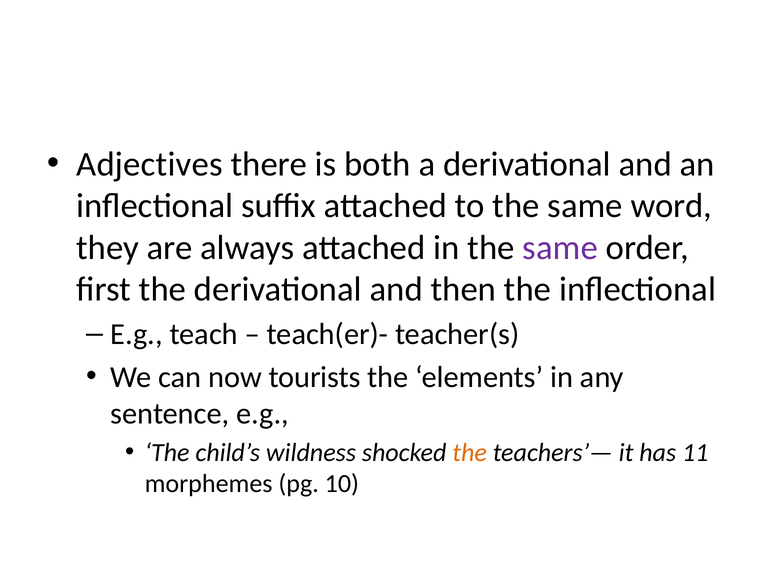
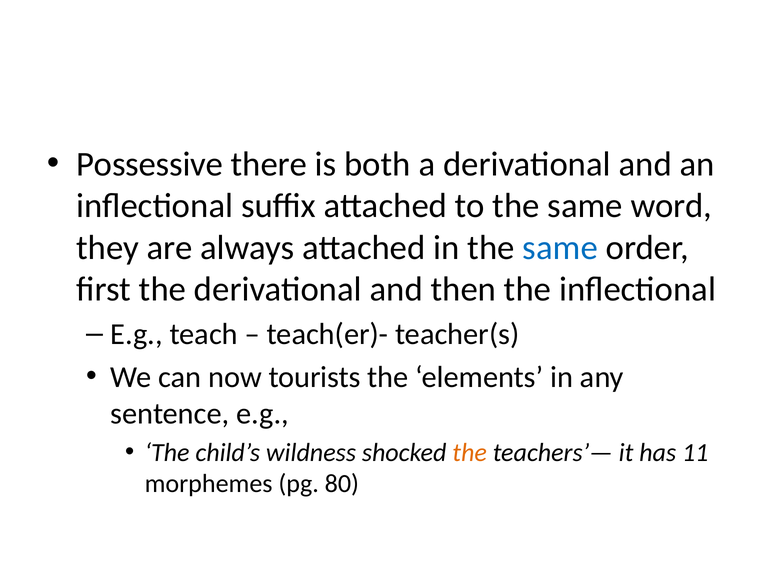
Adjectives: Adjectives -> Possessive (150, 164)
same colour: purple -> blue (560, 247)
10: 10 -> 80 (342, 483)
